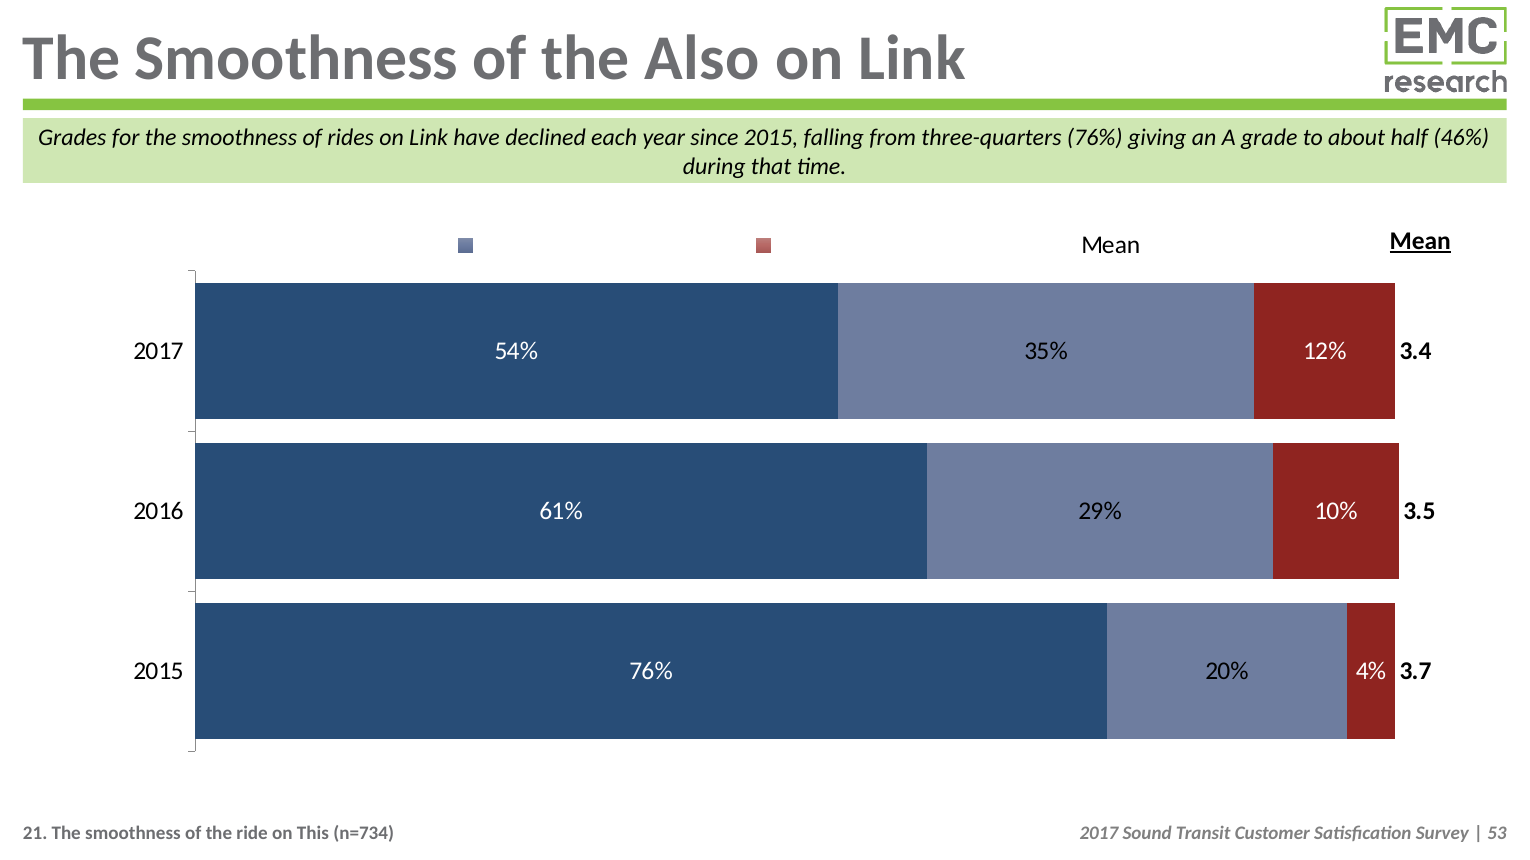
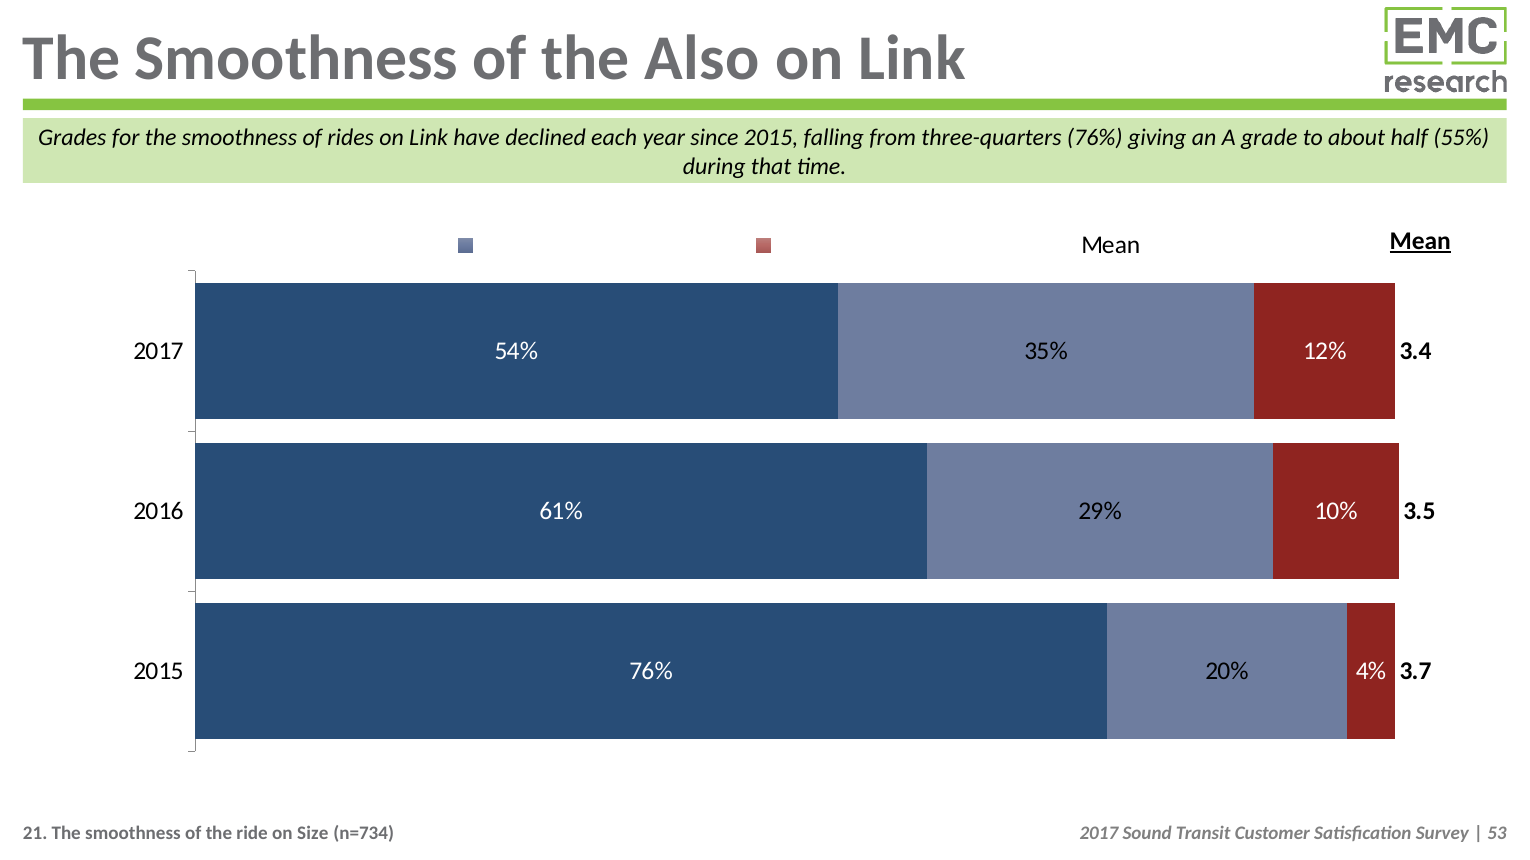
46%: 46% -> 55% (1461, 138)
This: This -> Size (313, 834)
